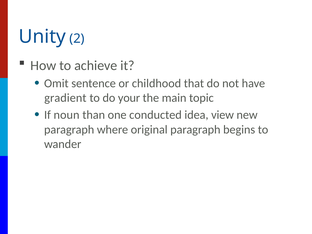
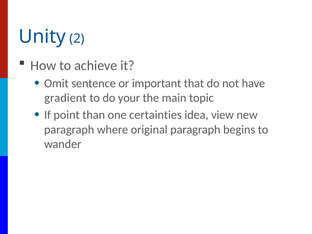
childhood: childhood -> important (157, 83)
noun: noun -> point (67, 115)
conducted: conducted -> certainties (155, 115)
